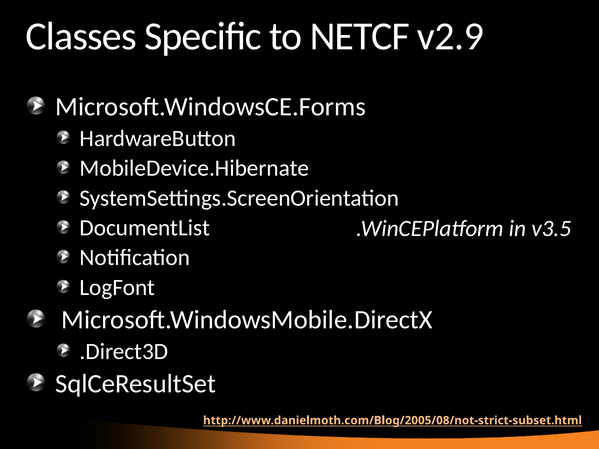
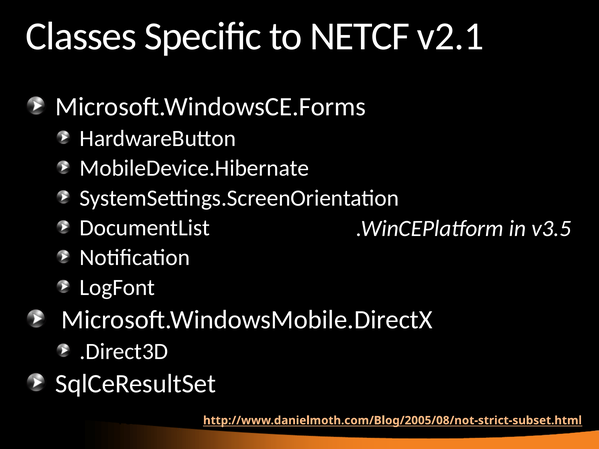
v2.9: v2.9 -> v2.1 (450, 36)
